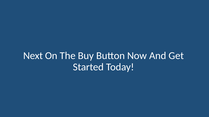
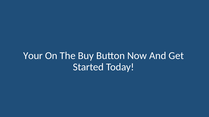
Next: Next -> Your (33, 56)
